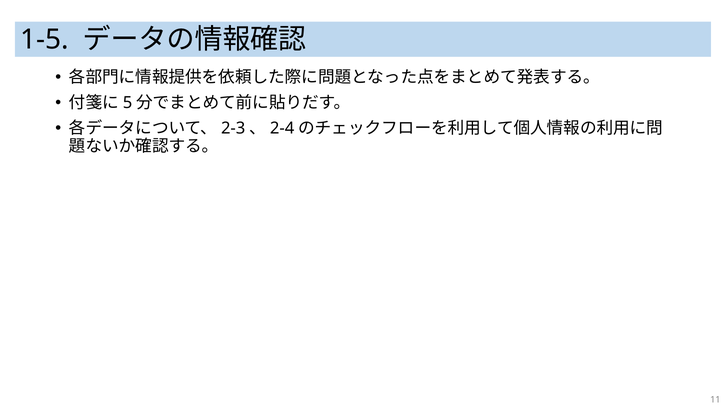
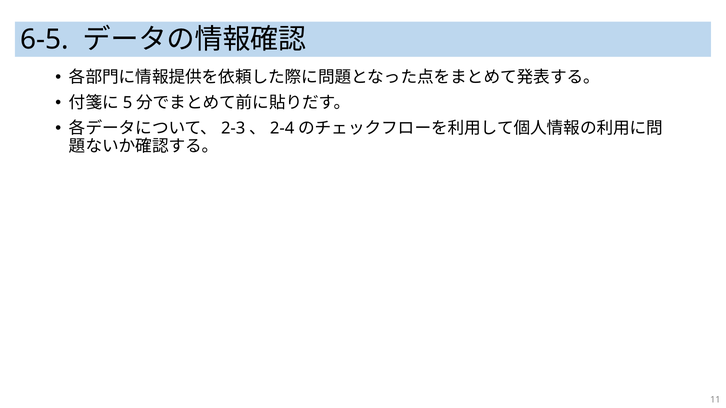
1-5: 1-5 -> 6-5 (45, 39)
